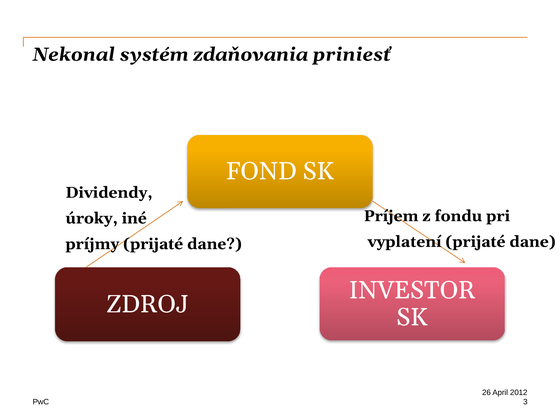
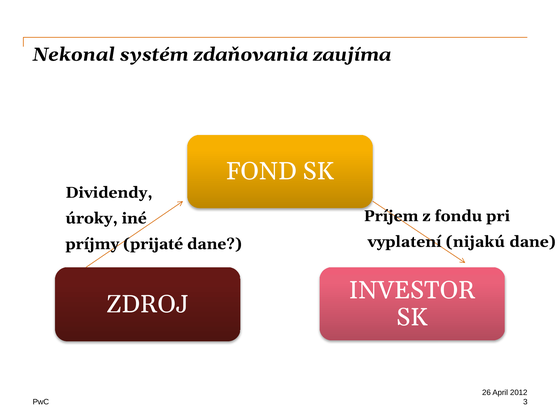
priniesť: priniesť -> zaujíma (352, 55)
vyplatení prijaté: prijaté -> nijakú (475, 242)
